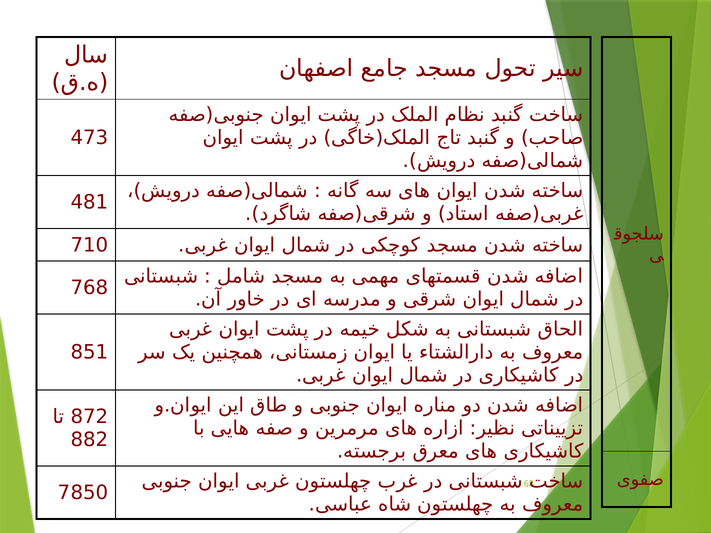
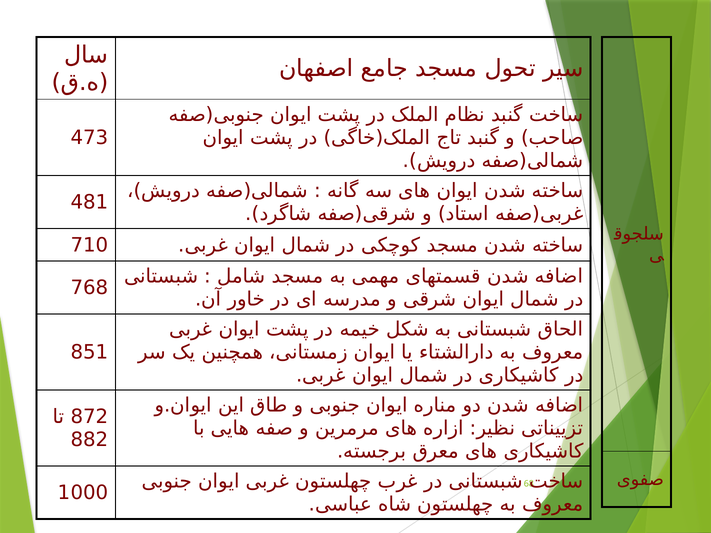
7850: 7850 -> 1000 (83, 493)
